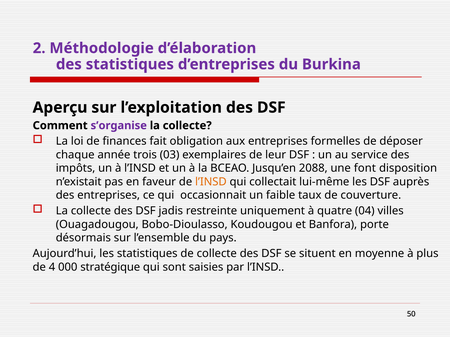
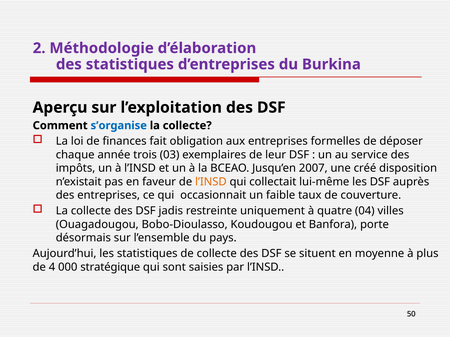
s’organise colour: purple -> blue (119, 126)
2088: 2088 -> 2007 (313, 168)
font: font -> créé (365, 168)
